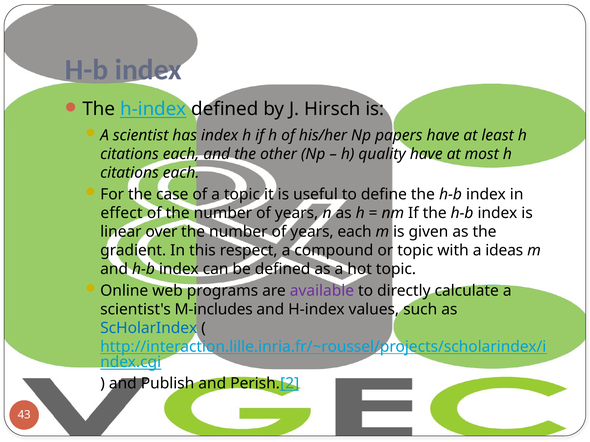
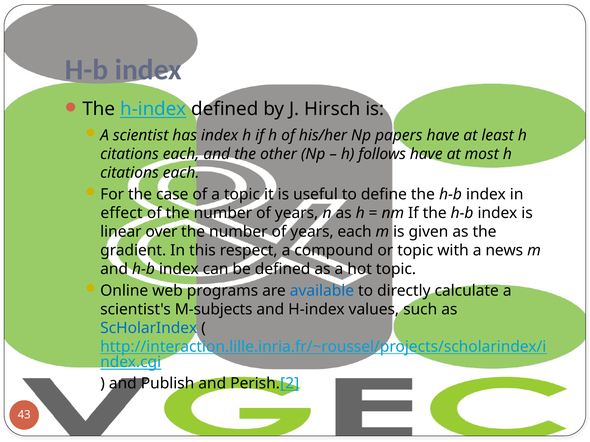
quality: quality -> follows (382, 154)
ideas: ideas -> news (504, 251)
available colour: purple -> blue (322, 291)
M-includes: M-includes -> M-subjects (214, 310)
